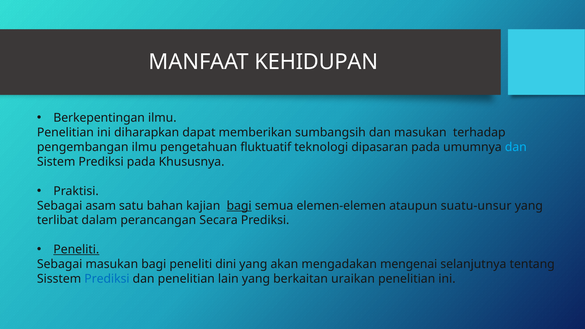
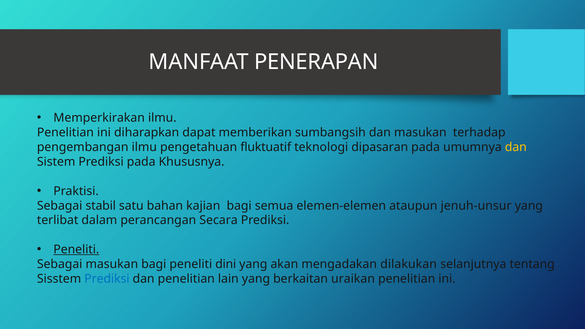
KEHIDUPAN: KEHIDUPAN -> PENERAPAN (316, 62)
Berkepentingan: Berkepentingan -> Memperkirakan (99, 118)
dan colour: light blue -> yellow (516, 147)
asam: asam -> stabil (101, 206)
bagi underline: present -> none (239, 206)
suatu-unsur: suatu-unsur -> jenuh-unsur (476, 206)
mengenai: mengenai -> dilakukan (409, 264)
